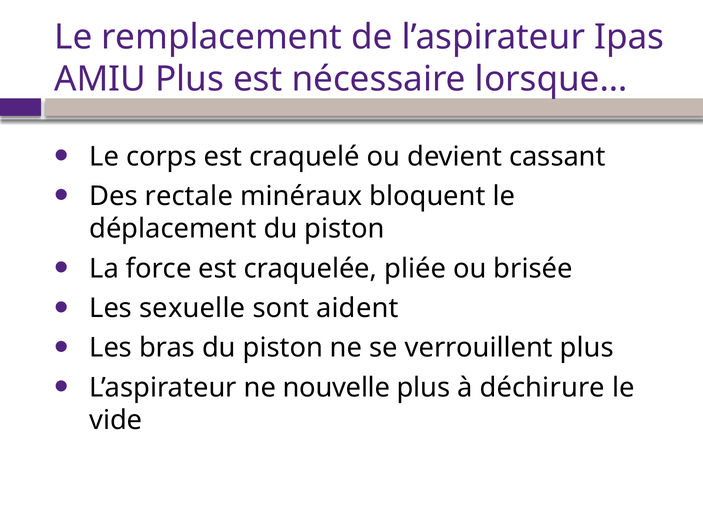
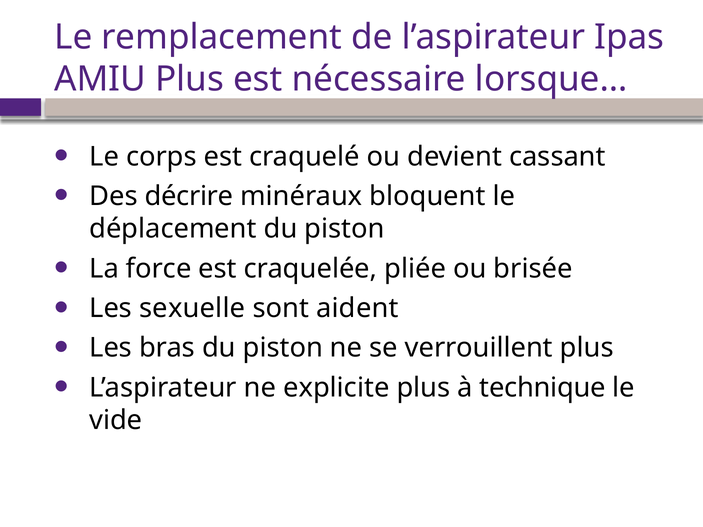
rectale: rectale -> décrire (189, 196)
nouvelle: nouvelle -> explicite (336, 388)
déchirure: déchirure -> technique (543, 388)
